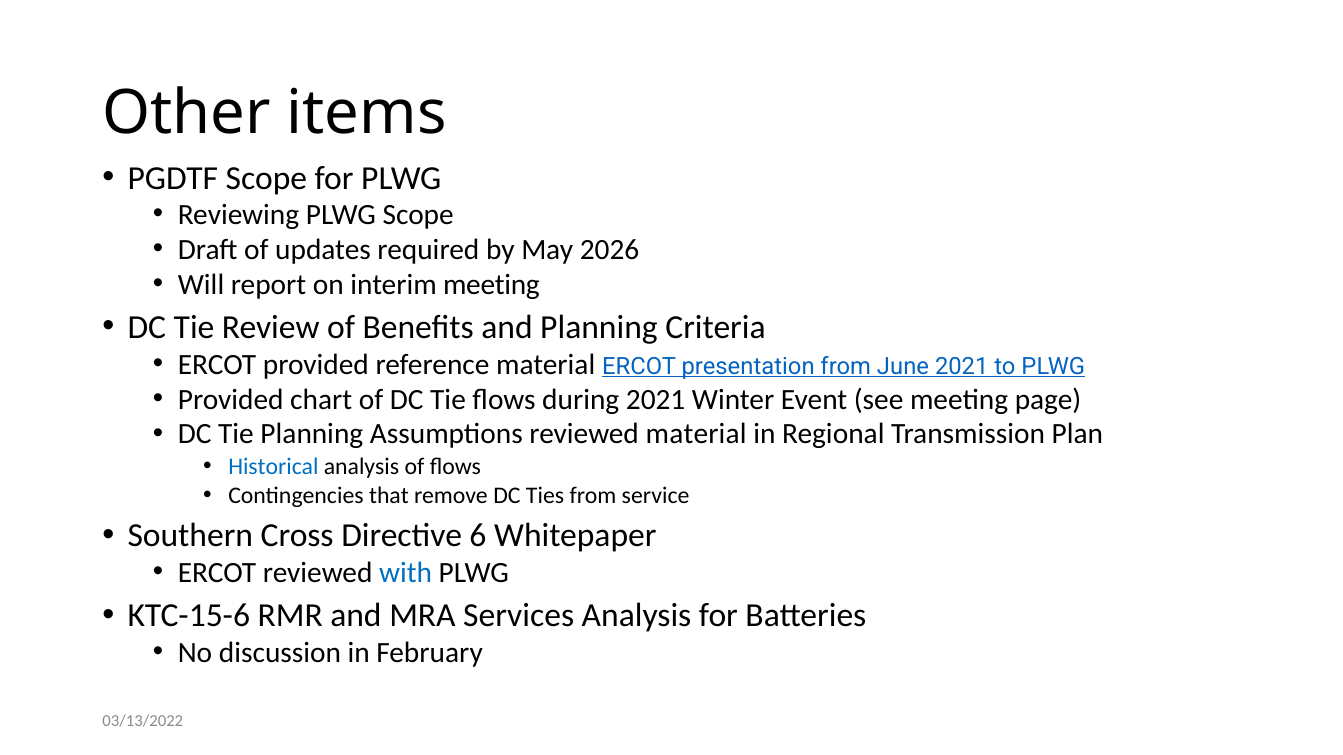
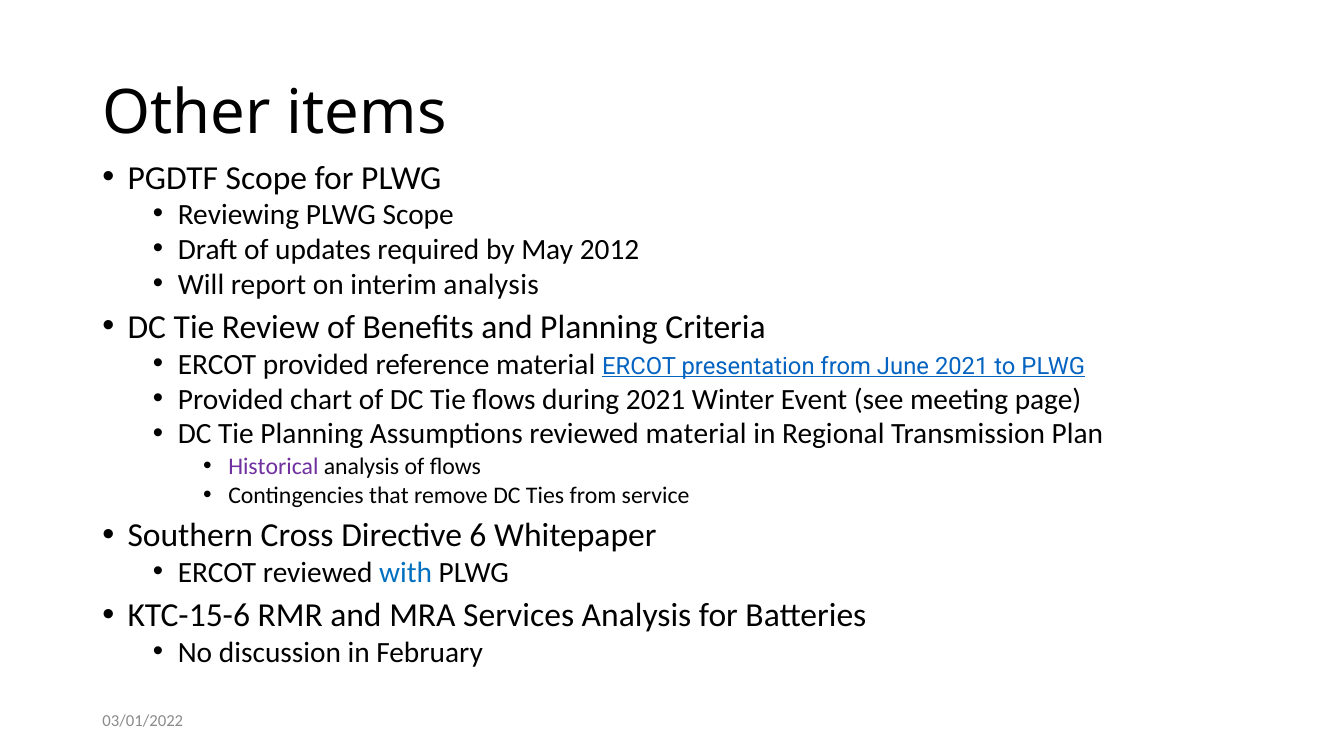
2026: 2026 -> 2012 (610, 250)
interim meeting: meeting -> analysis (491, 285)
Historical colour: blue -> purple (273, 467)
03/13/2022: 03/13/2022 -> 03/01/2022 (143, 721)
